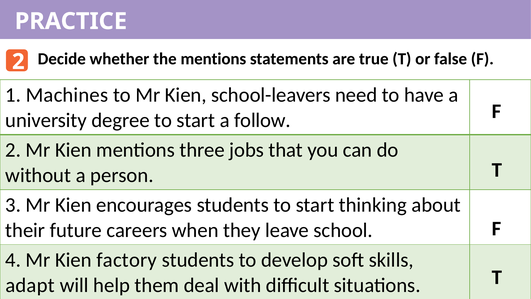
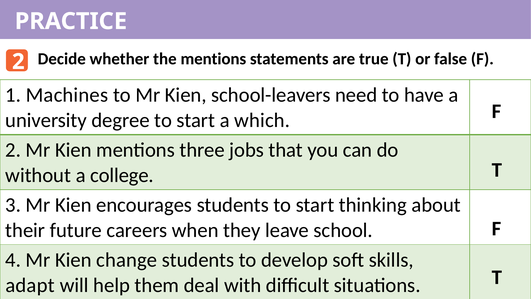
follow: follow -> which (262, 120)
person: person -> college (122, 175)
factory: factory -> change (127, 260)
